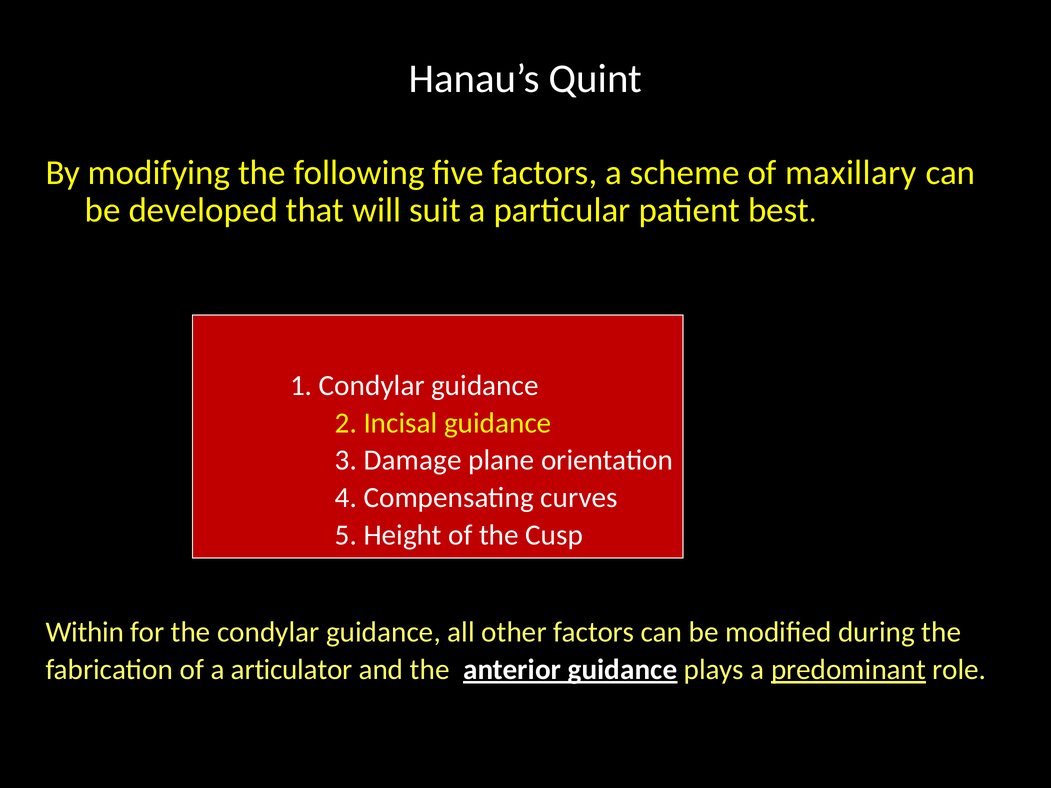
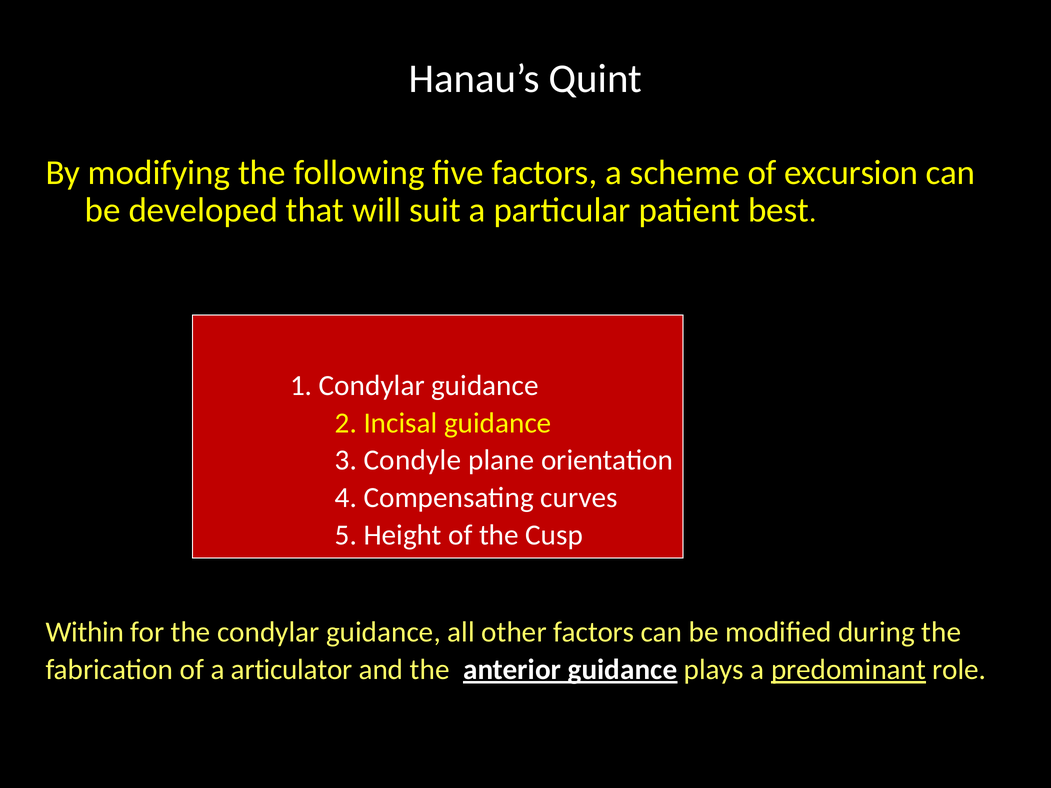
maxillary: maxillary -> excursion (851, 173)
Damage: Damage -> Condyle (412, 460)
